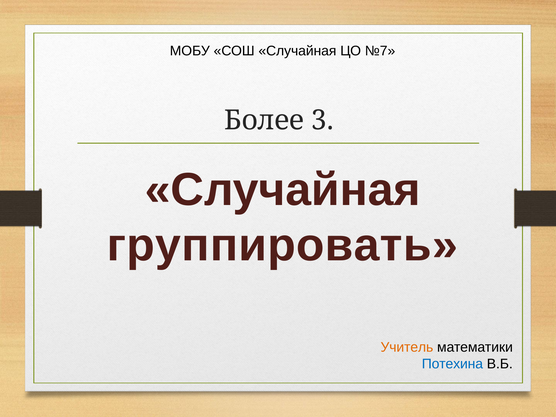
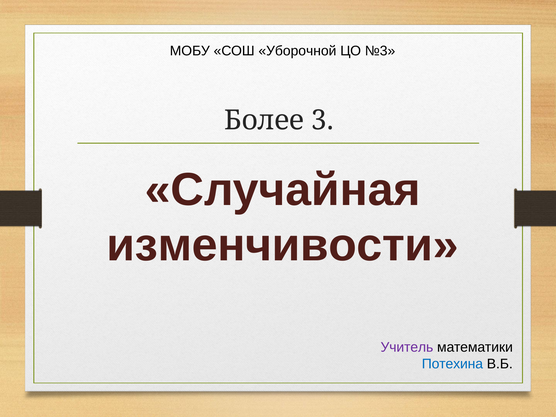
СОШ Случайная: Случайная -> Уборочной (297, 51)
№7: №7 -> №3 (380, 51)
группировать: группировать -> изменчивости (283, 245)
Учитель colour: orange -> purple (407, 347)
